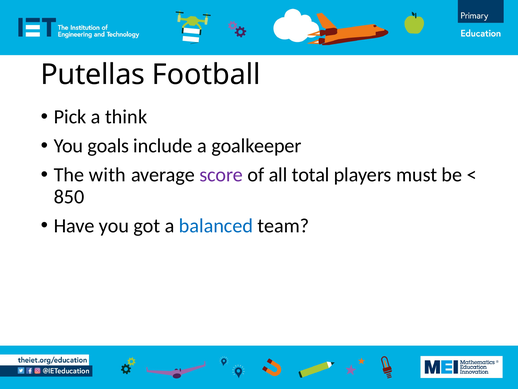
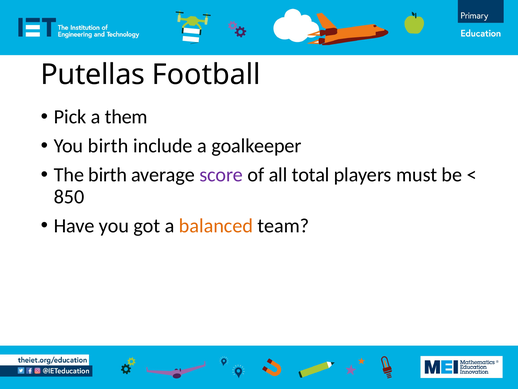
think: think -> them (126, 117)
You goals: goals -> birth (108, 146)
The with: with -> birth (108, 175)
balanced colour: blue -> orange (216, 225)
